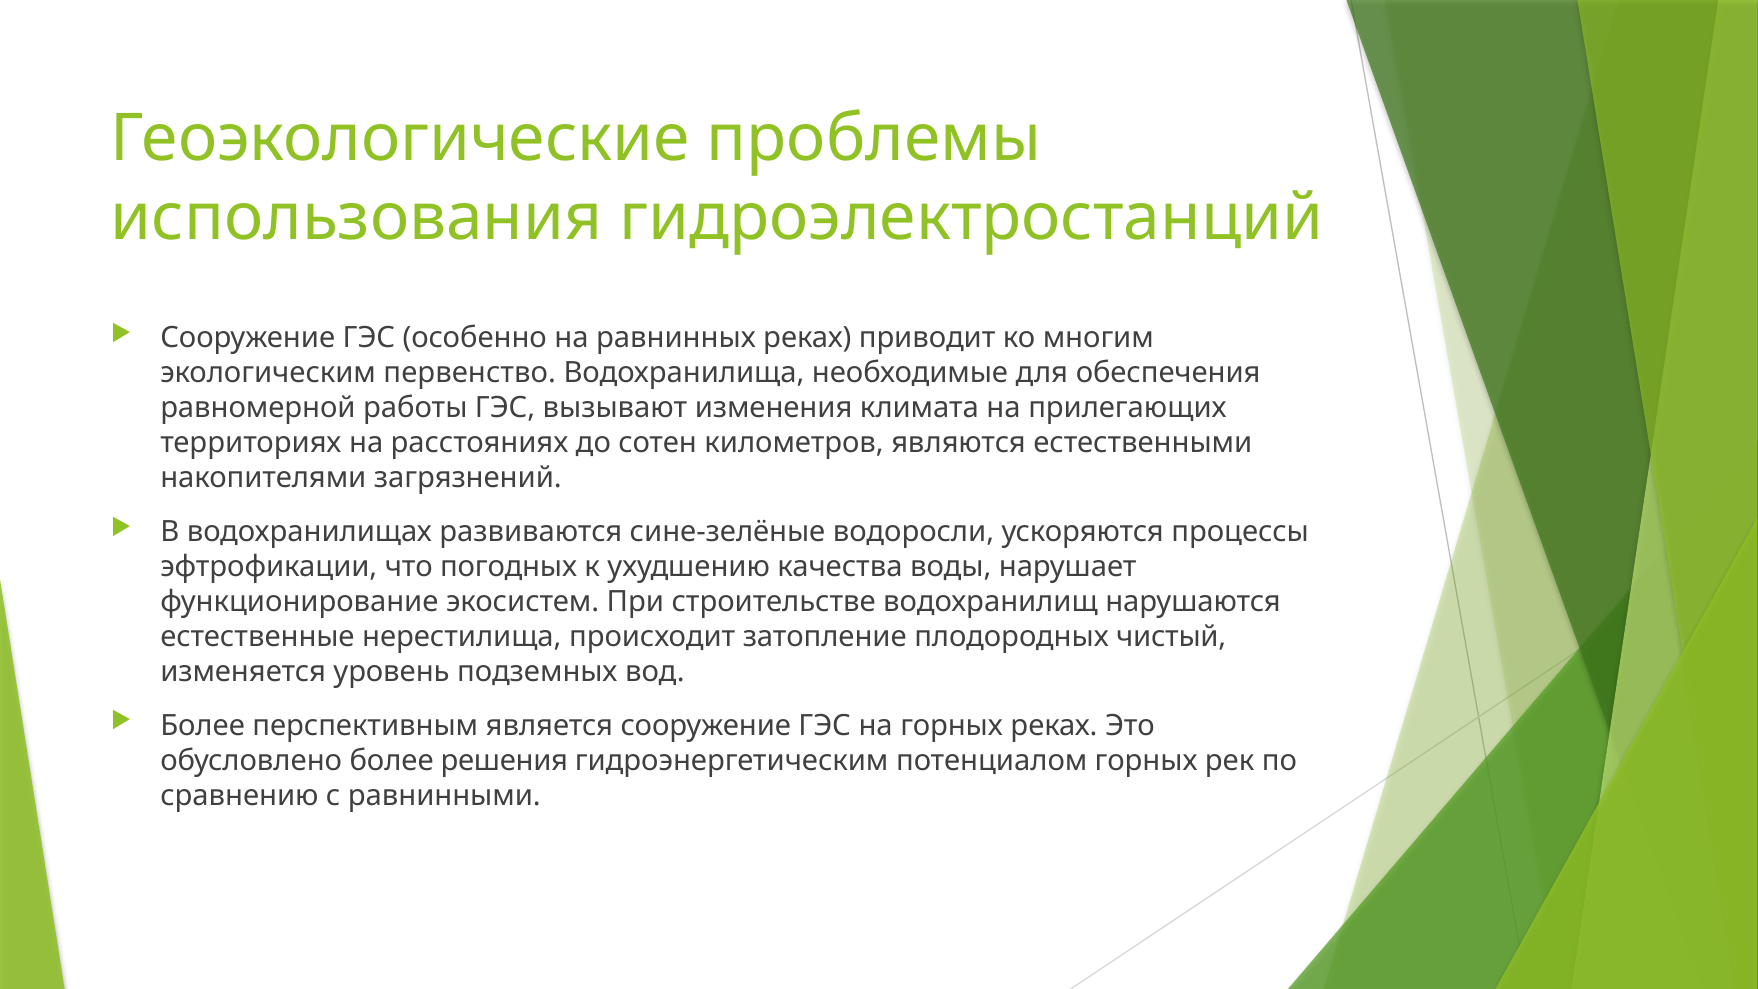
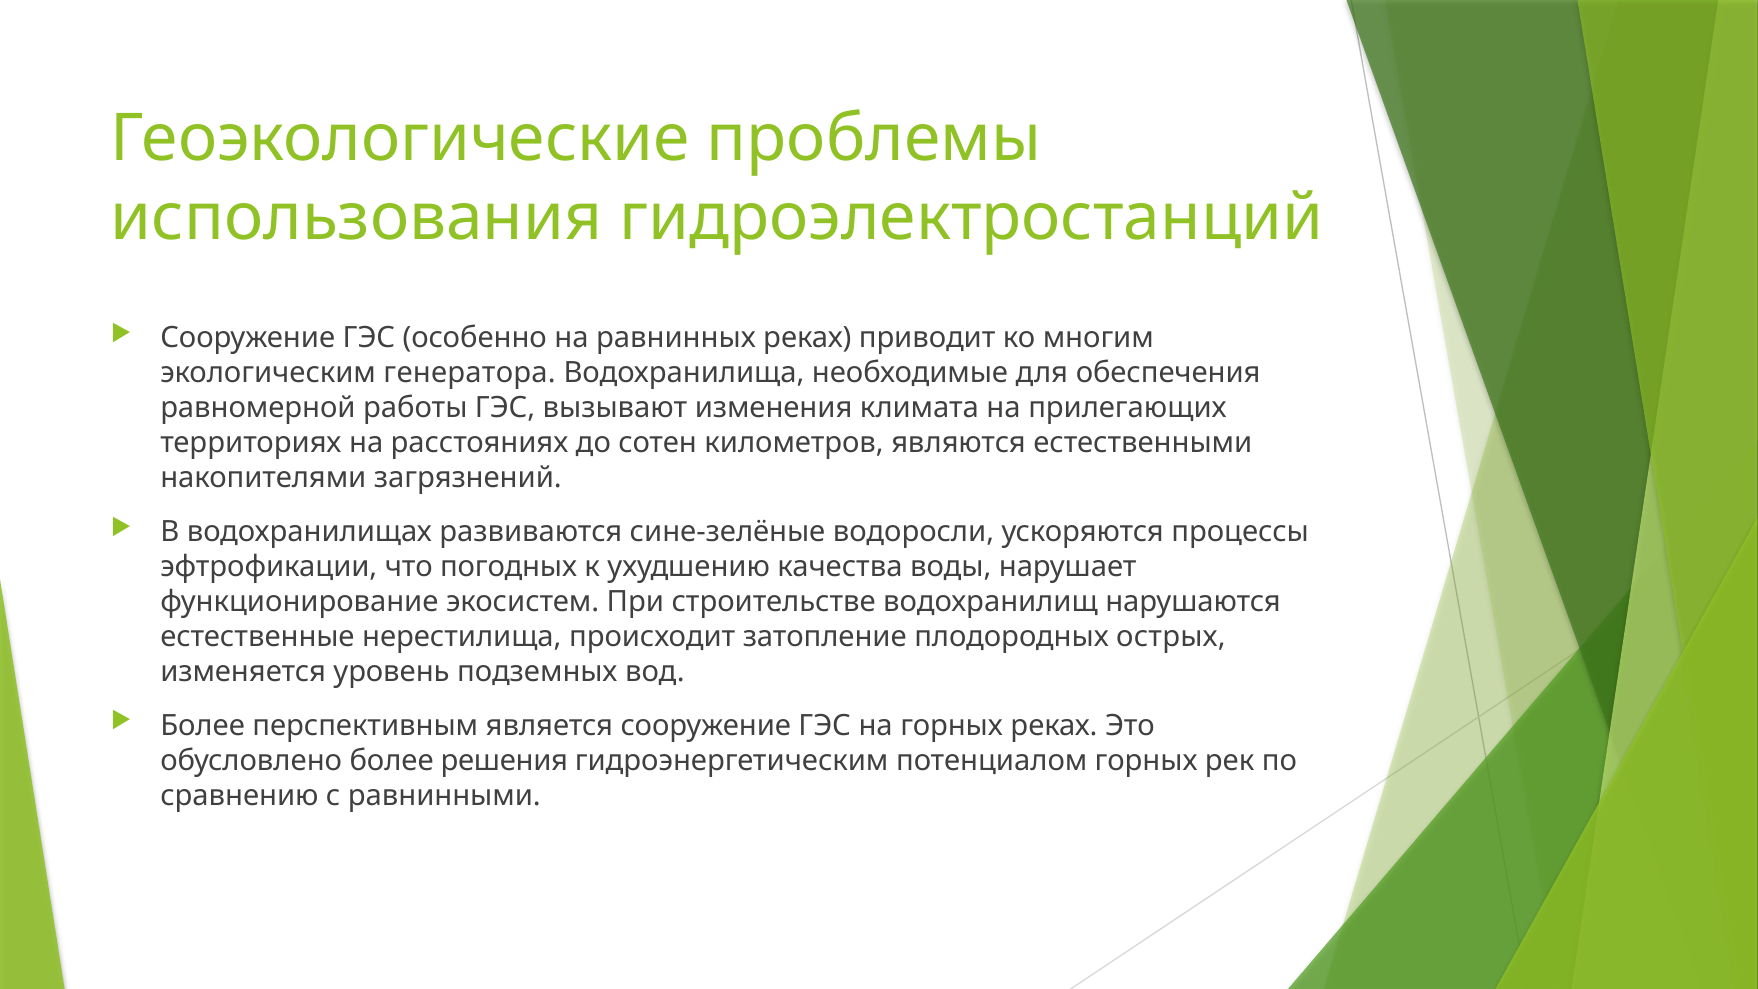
первенство: первенство -> генератора (470, 373)
чистый: чистый -> острых (1171, 637)
